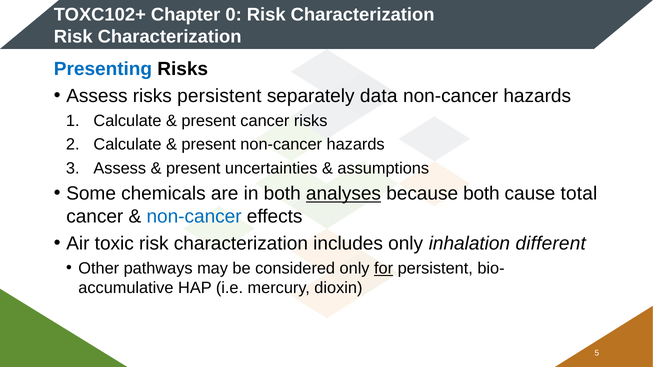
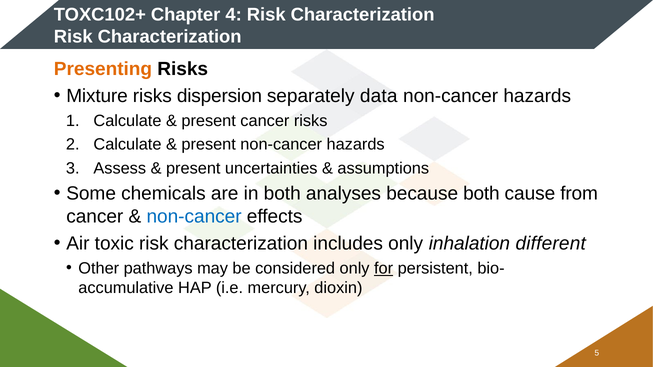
0: 0 -> 4 (234, 15)
Presenting colour: blue -> orange (103, 69)
Assess: Assess -> Mixture (97, 96)
risks persistent: persistent -> dispersion (219, 96)
analyses underline: present -> none (343, 194)
total: total -> from (579, 194)
